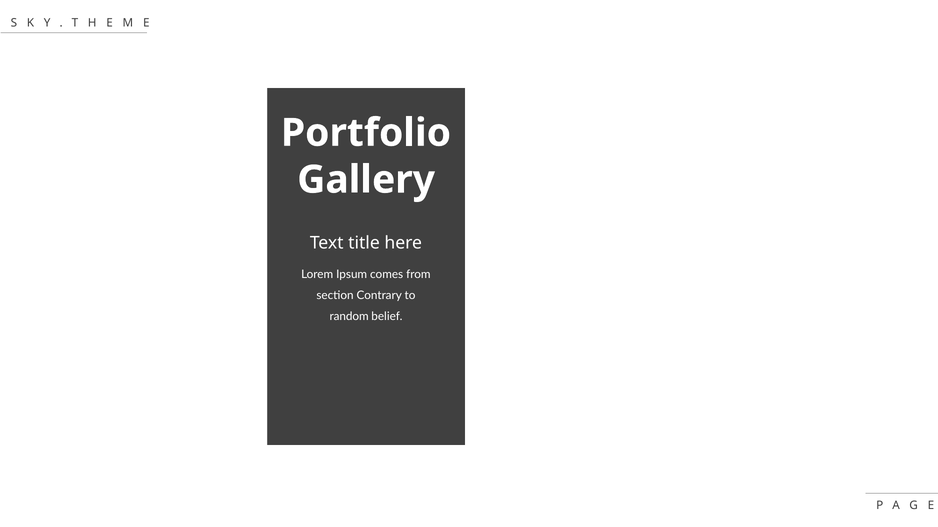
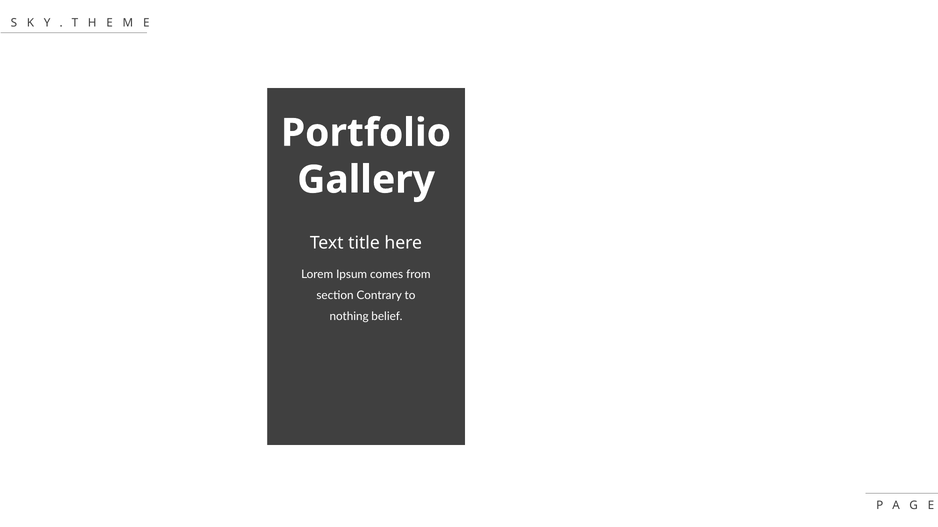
random: random -> nothing (349, 317)
